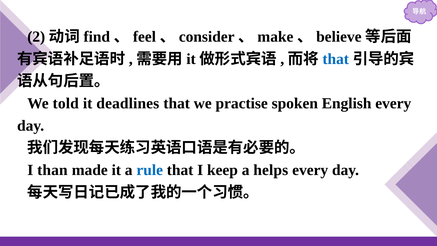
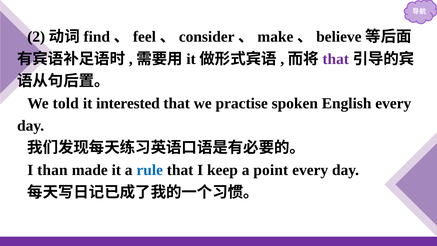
that colour: blue -> purple (336, 59)
deadlines: deadlines -> interested (128, 103)
helps: helps -> point (271, 170)
